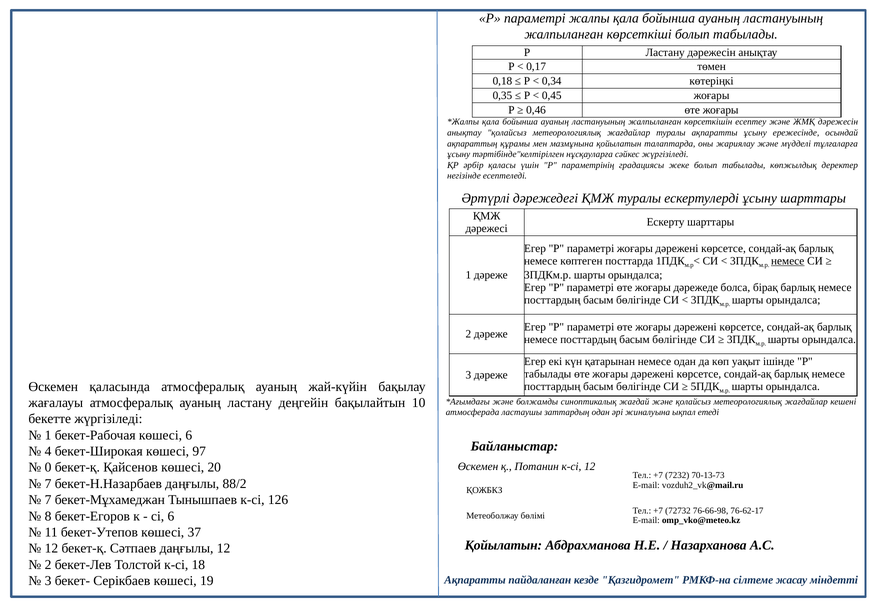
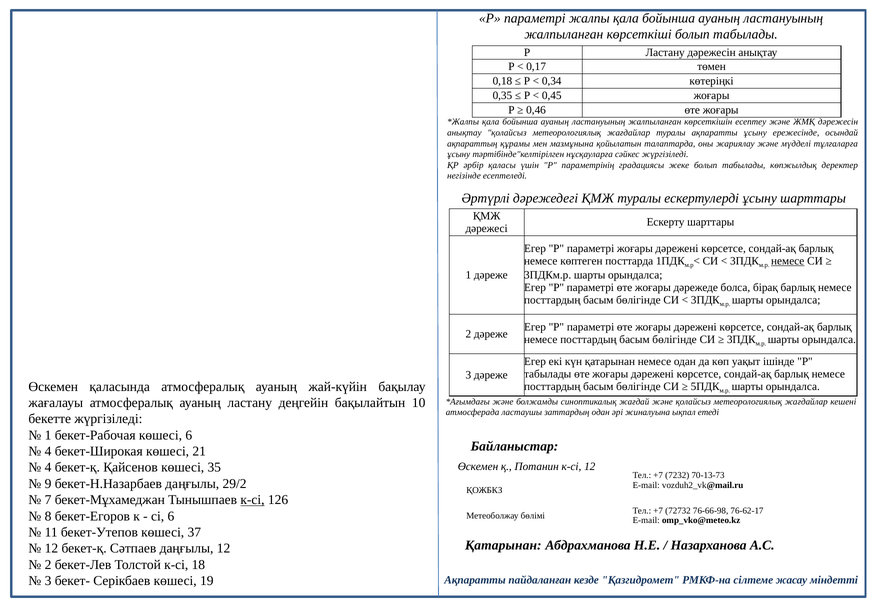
97: 97 -> 21 (199, 451)
0: 0 -> 4 (48, 468)
20: 20 -> 35 (214, 468)
7: 7 -> 9 (48, 484)
88/2: 88/2 -> 29/2 (235, 484)
к-сі underline: none -> present (253, 500)
Қойылатын: Қойылатын -> Қатарынан (503, 545)
